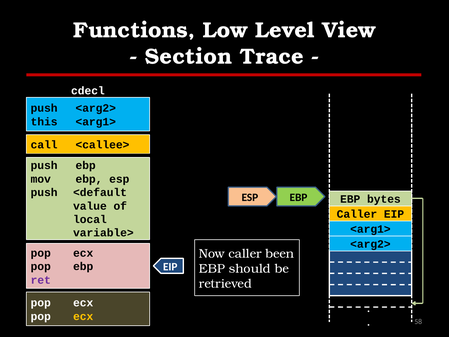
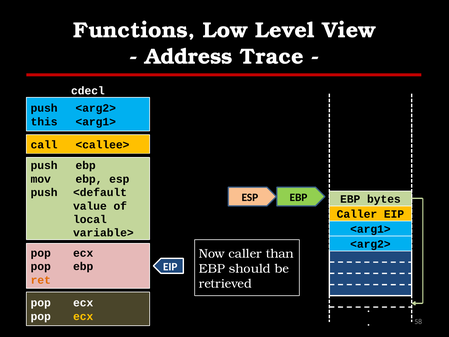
Section: Section -> Address (189, 57)
been: been -> than (280, 253)
ret colour: purple -> orange (41, 280)
